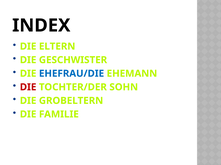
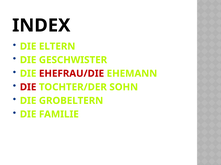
EHEFRAU/DIE colour: blue -> red (72, 74)
